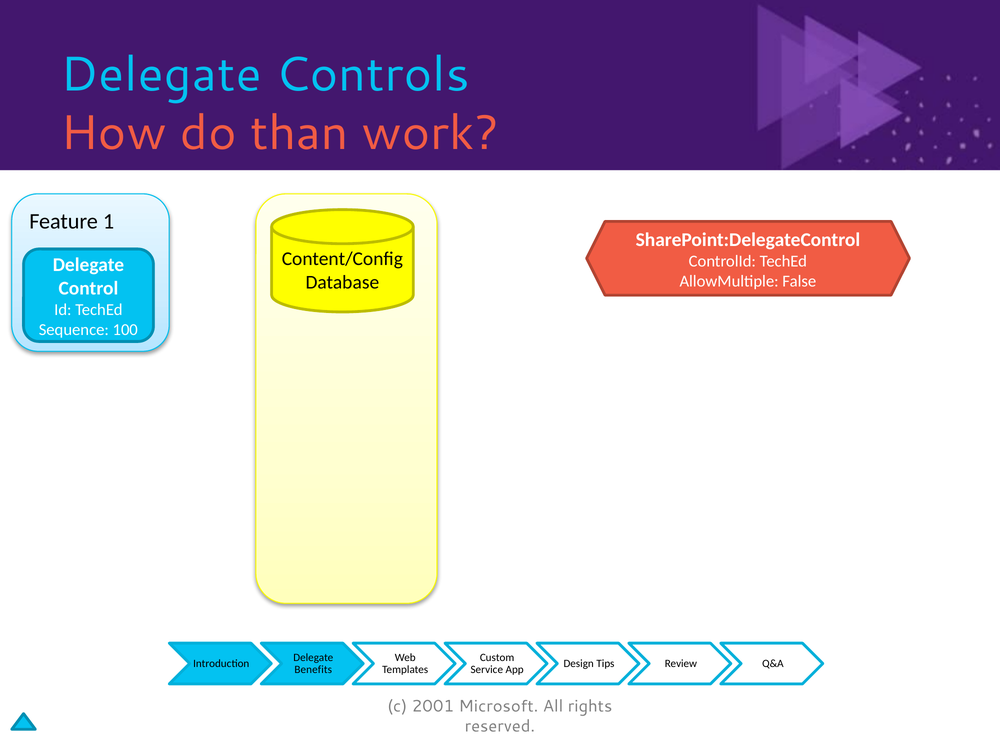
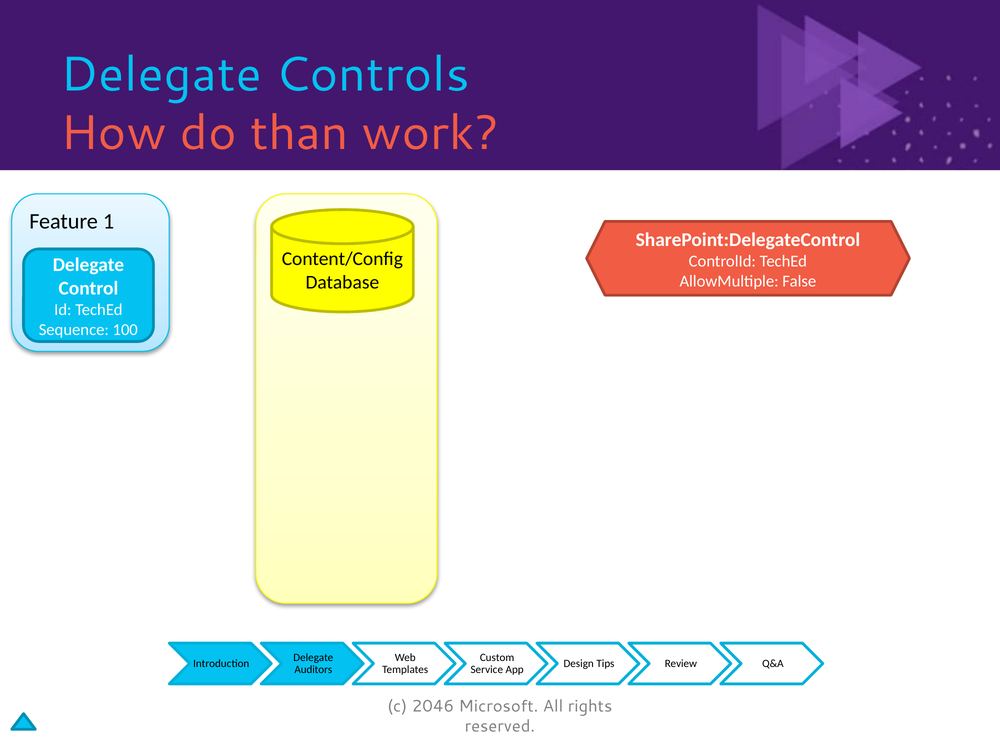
Benefits: Benefits -> Auditors (313, 669)
2001: 2001 -> 2046 (433, 706)
